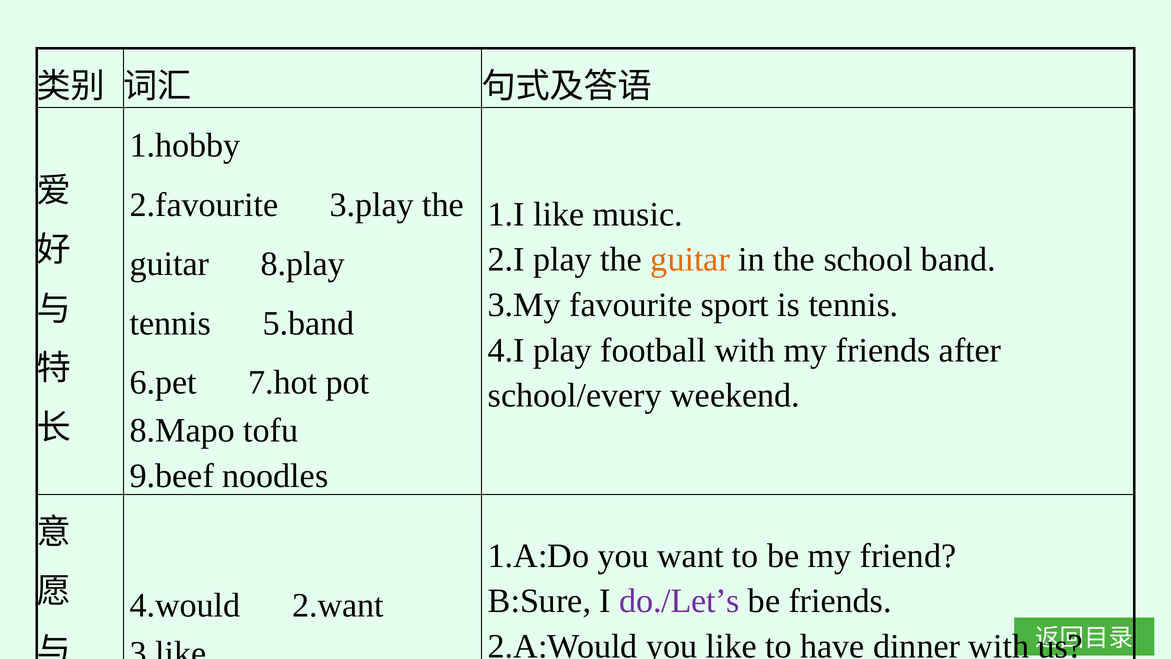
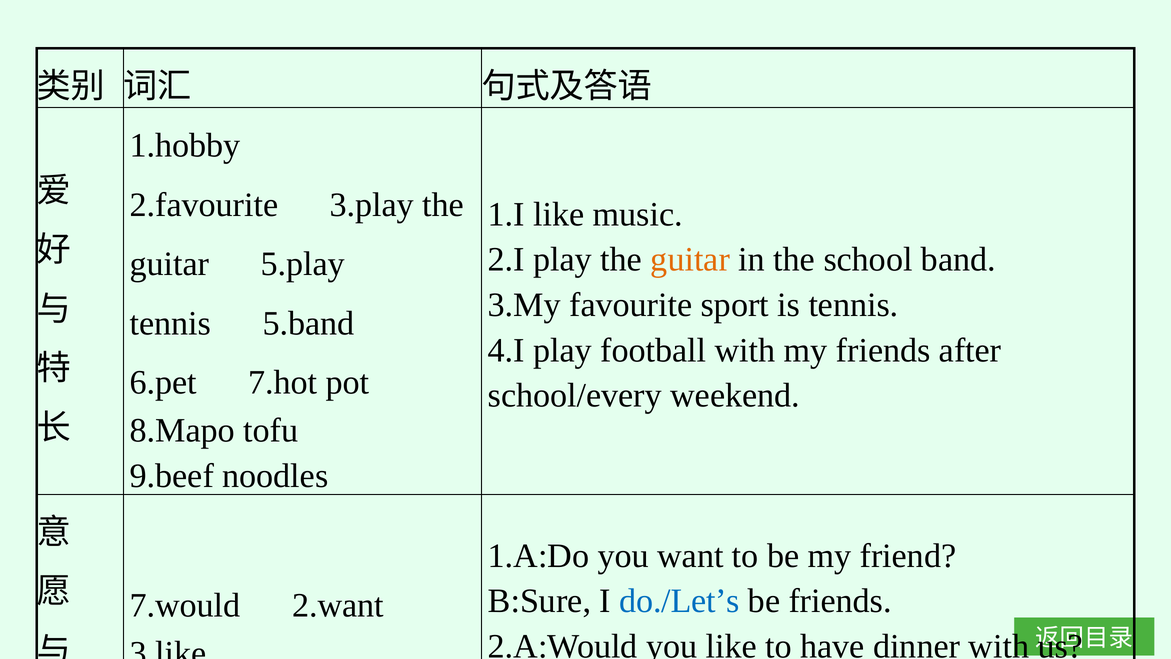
8.play: 8.play -> 5.play (303, 264)
do./Let’s colour: purple -> blue (680, 601)
4.would: 4.would -> 7.would (185, 605)
